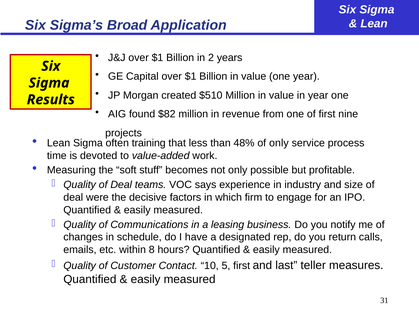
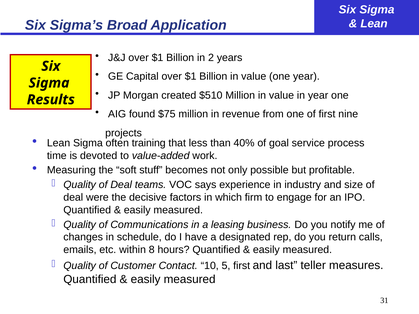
$82: $82 -> $75 (167, 114)
48%: 48% -> 40% (244, 143)
of only: only -> goal (279, 143)
